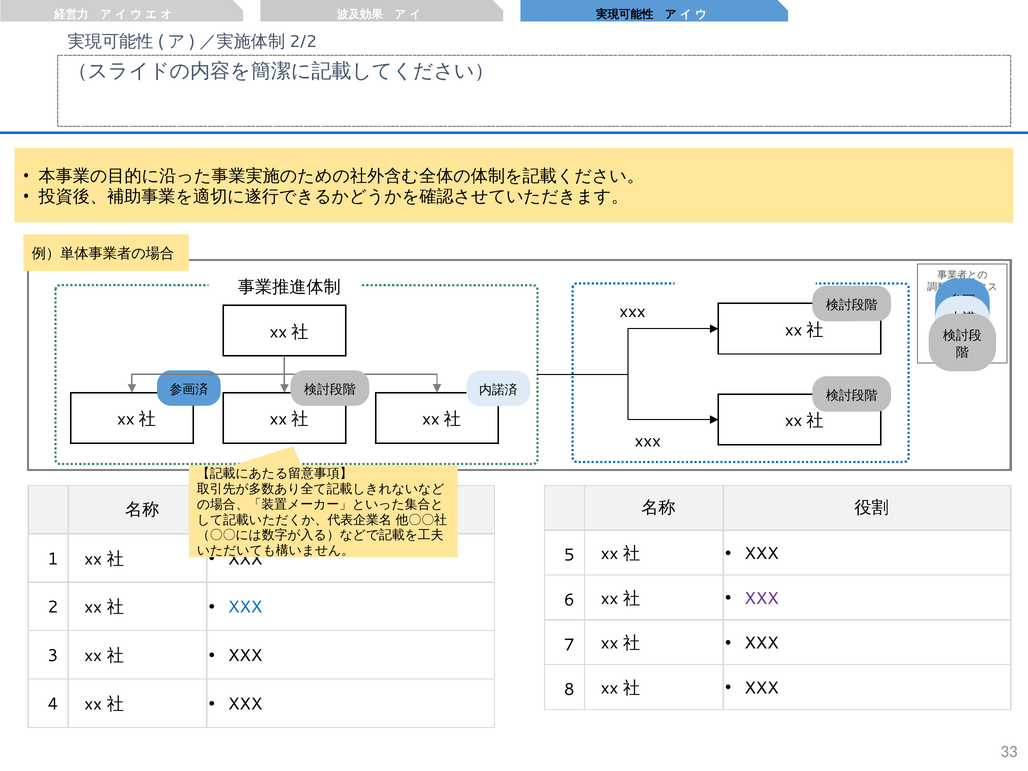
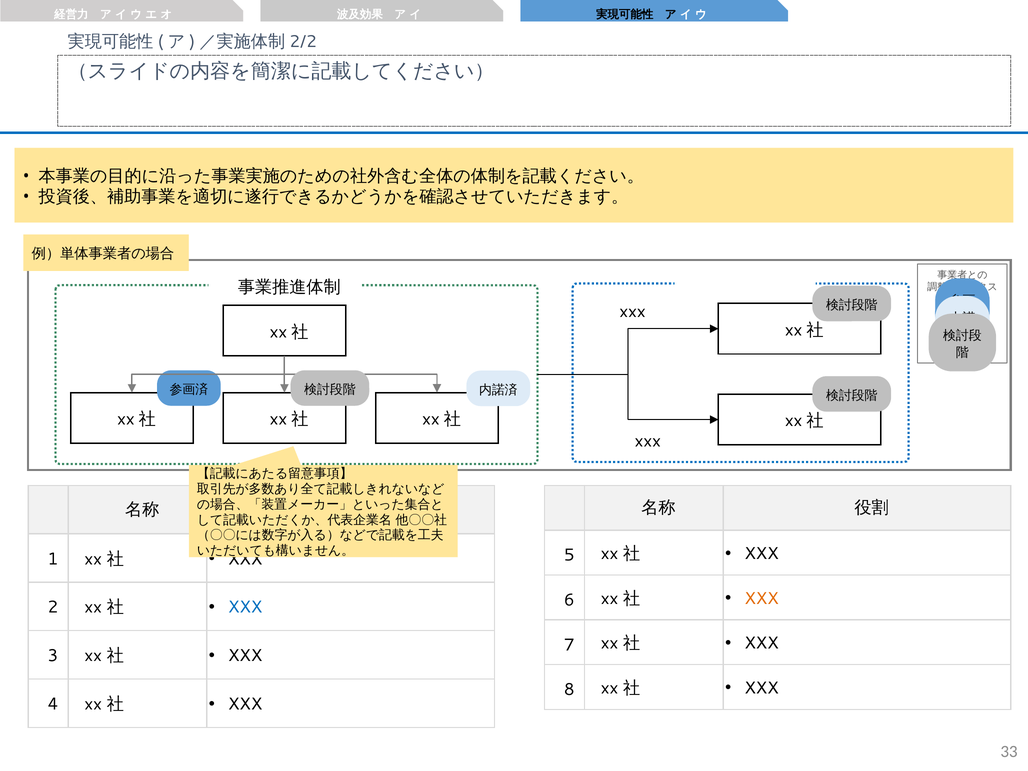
XXX colour: purple -> orange (762, 598)
